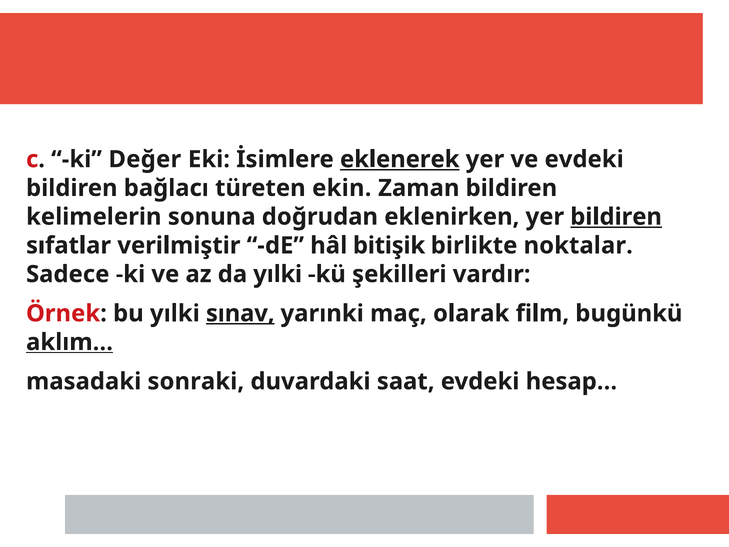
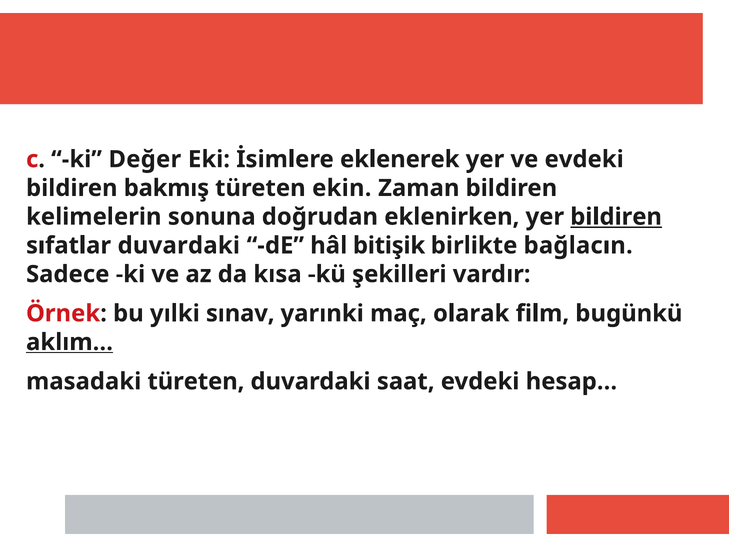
eklenerek underline: present -> none (400, 159)
bağlacı: bağlacı -> bakmış (166, 188)
sıfatlar verilmiştir: verilmiştir -> duvardaki (179, 245)
noktalar: noktalar -> bağlacın (578, 245)
da yılki: yılki -> kısa (278, 274)
sınav underline: present -> none (240, 313)
masadaki sonraki: sonraki -> türeten (196, 381)
